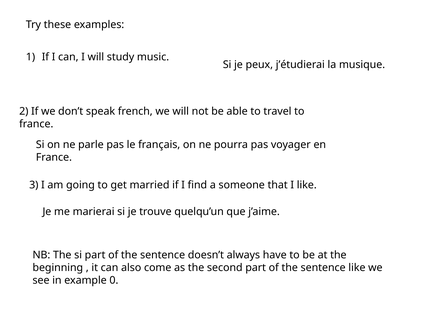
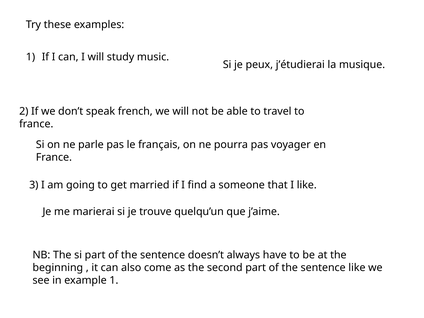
example 0: 0 -> 1 (114, 280)
